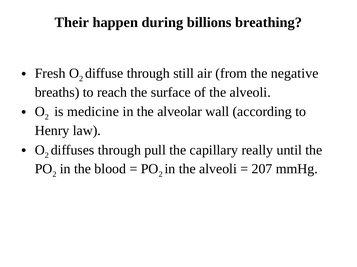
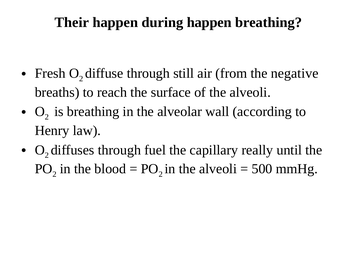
during billions: billions -> happen (209, 22)
is medicine: medicine -> breathing (93, 112)
pull: pull -> fuel (155, 150)
207: 207 -> 500 (262, 169)
